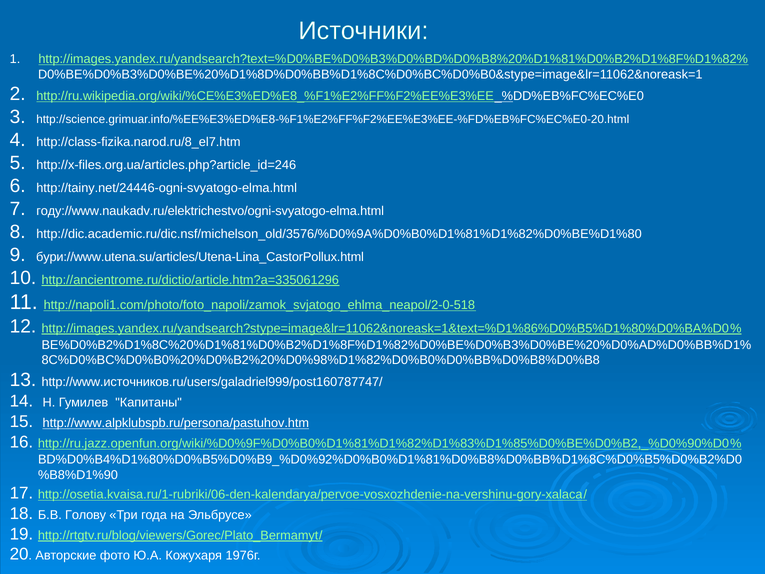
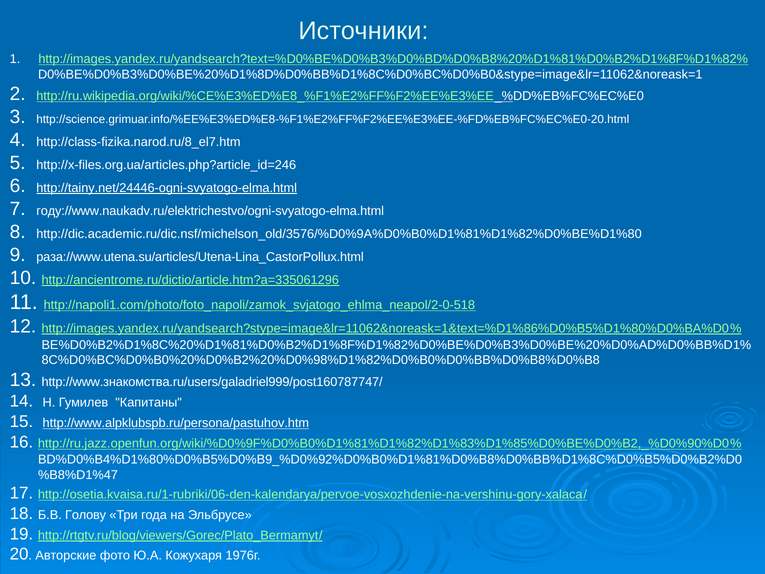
http://tainy.net/24446-ogni-svyatogo-elma.html underline: none -> present (167, 188)
бури://www.utena.su/articles/Utena-Lina_CastorPollux.html: бури://www.utena.su/articles/Utena-Lina_CastorPollux.html -> раза://www.utena.su/articles/Utena-Lina_CastorPollux.html (200, 257)
http://www.источников.ru/users/galadriel999/post160787747/: http://www.источников.ru/users/galadriel999/post160787747/ -> http://www.знакомства.ru/users/galadriel999/post160787747/ (212, 382)
%B8%D1%90: %B8%D1%90 -> %B8%D1%47 (78, 475)
